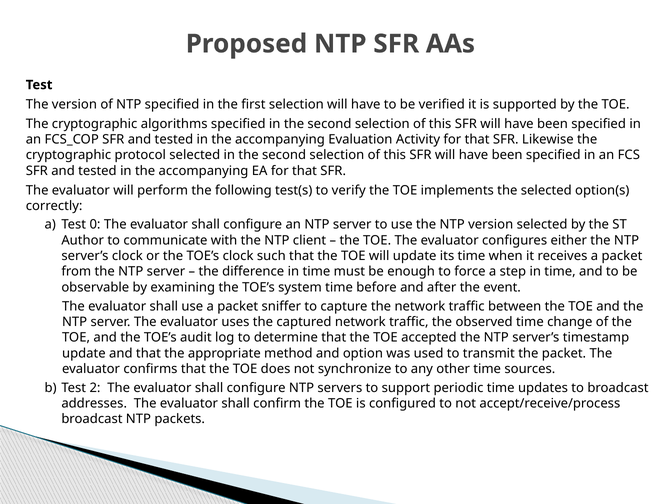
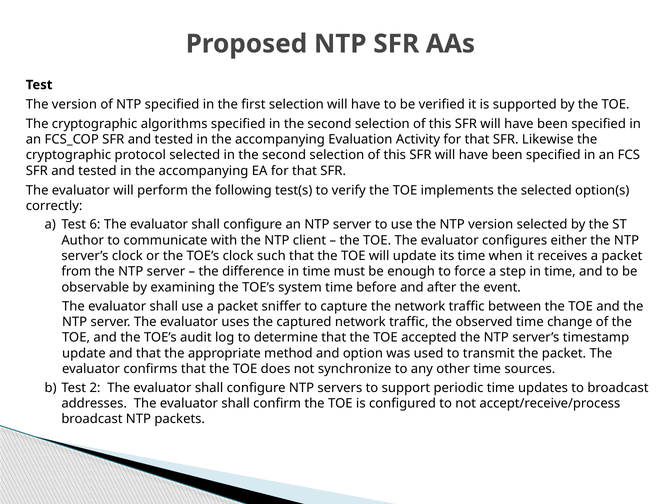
0: 0 -> 6 (95, 225)
